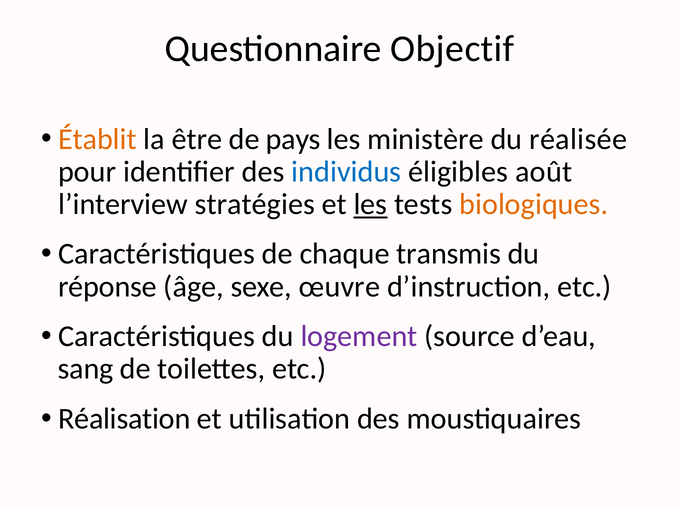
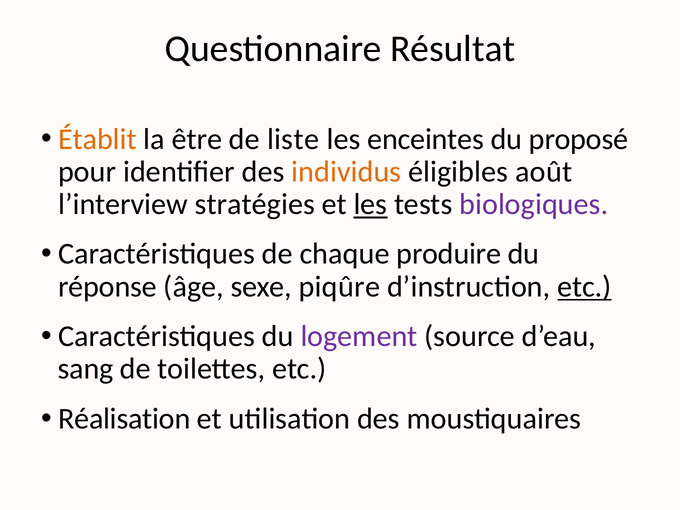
Objectif: Objectif -> Résultat (453, 49)
pays: pays -> liste (293, 139)
ministère: ministère -> enceintes (426, 139)
réalisée: réalisée -> proposé (579, 139)
individus colour: blue -> orange (346, 172)
biologiques colour: orange -> purple (534, 204)
transmis: transmis -> produire (449, 254)
œuvre: œuvre -> piqûre (339, 287)
etc underline: none -> present (584, 287)
